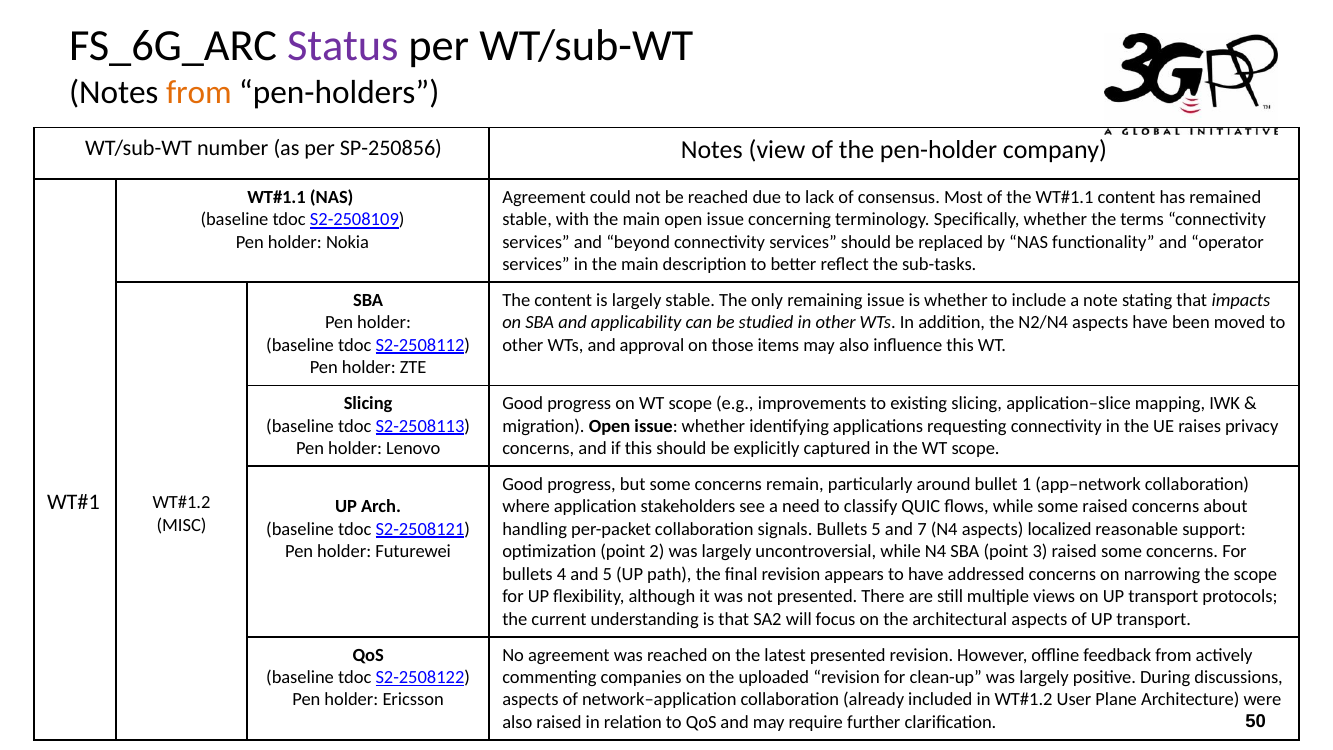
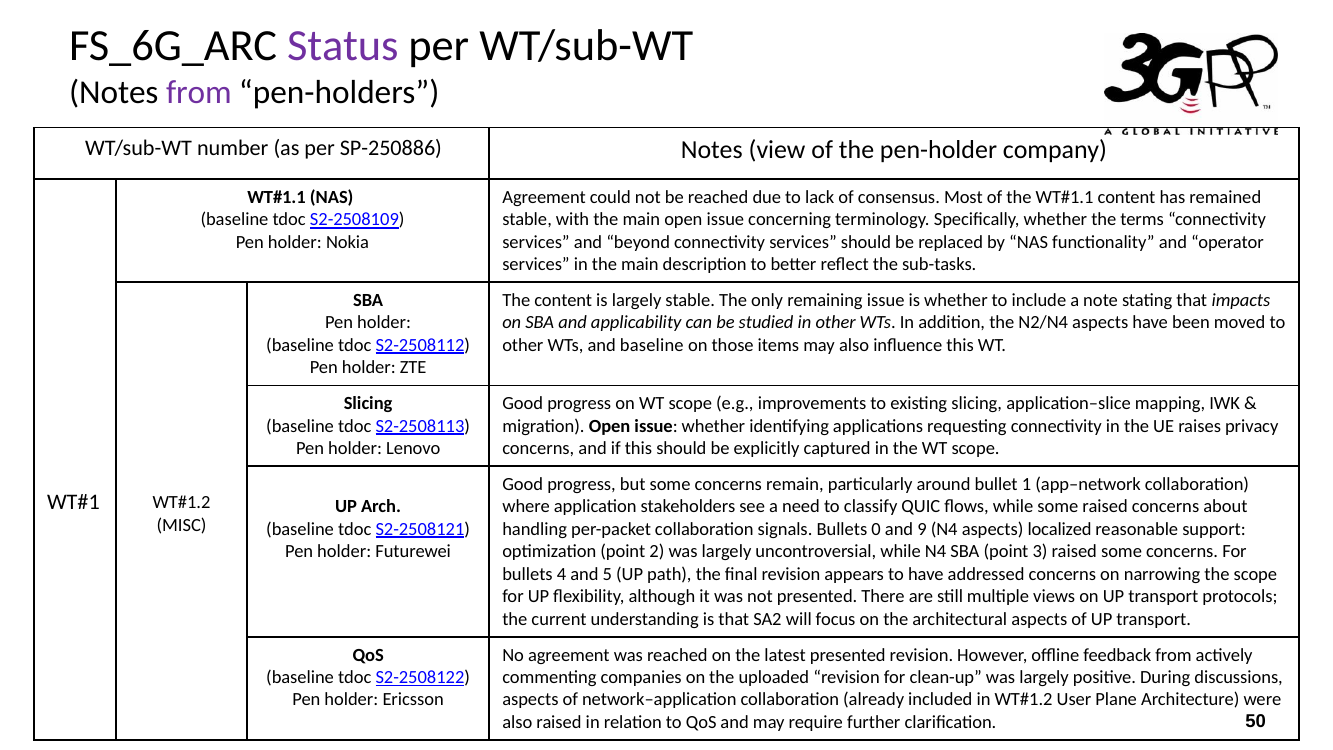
from colour: orange -> purple (199, 92)
SP-250856: SP-250856 -> SP-250886 (391, 148)
and approval: approval -> baseline (652, 345)
Bullets 5: 5 -> 0 (876, 529)
7: 7 -> 9 (922, 529)
